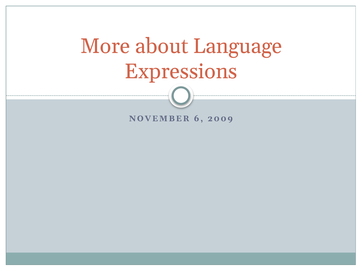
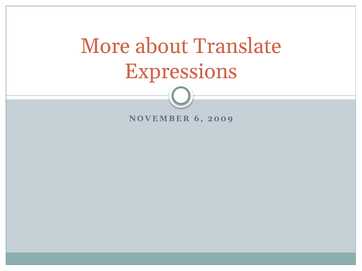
Language: Language -> Translate (238, 46)
